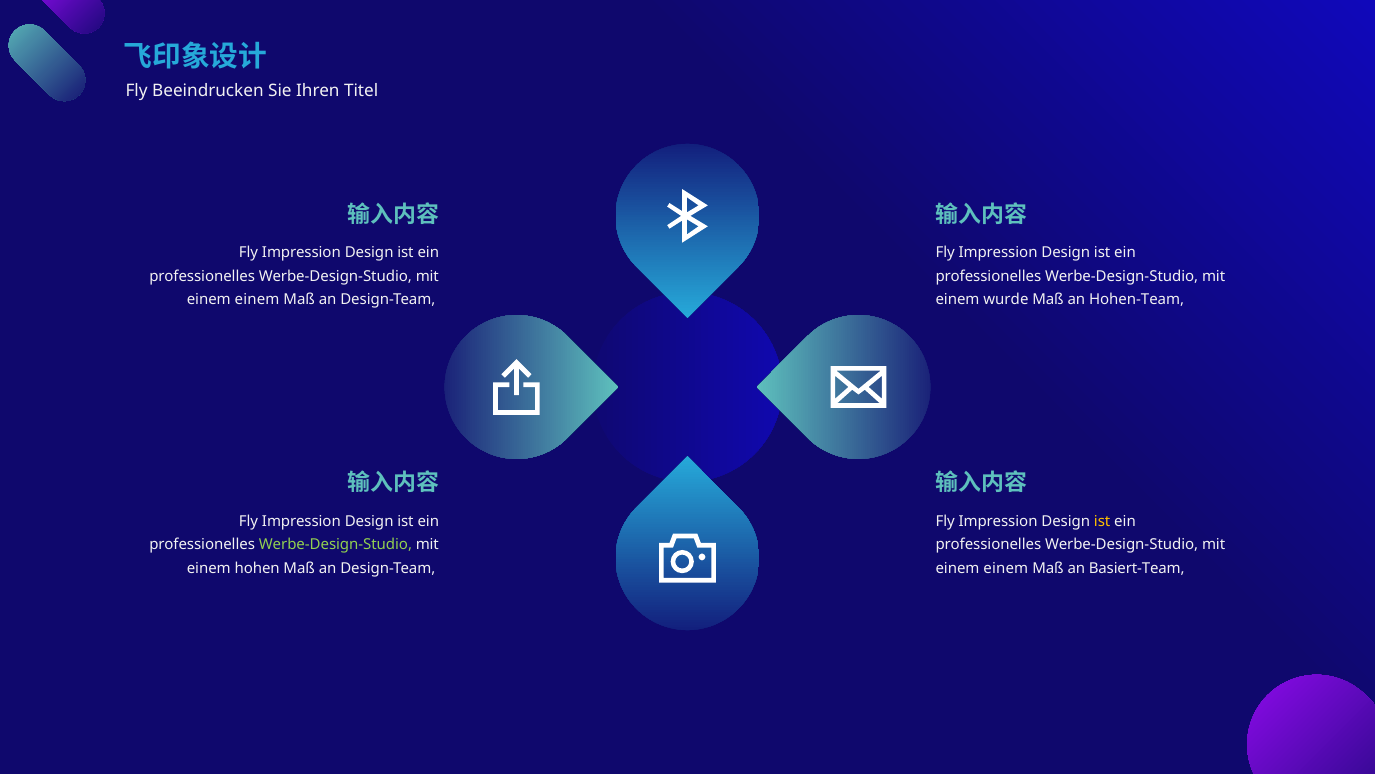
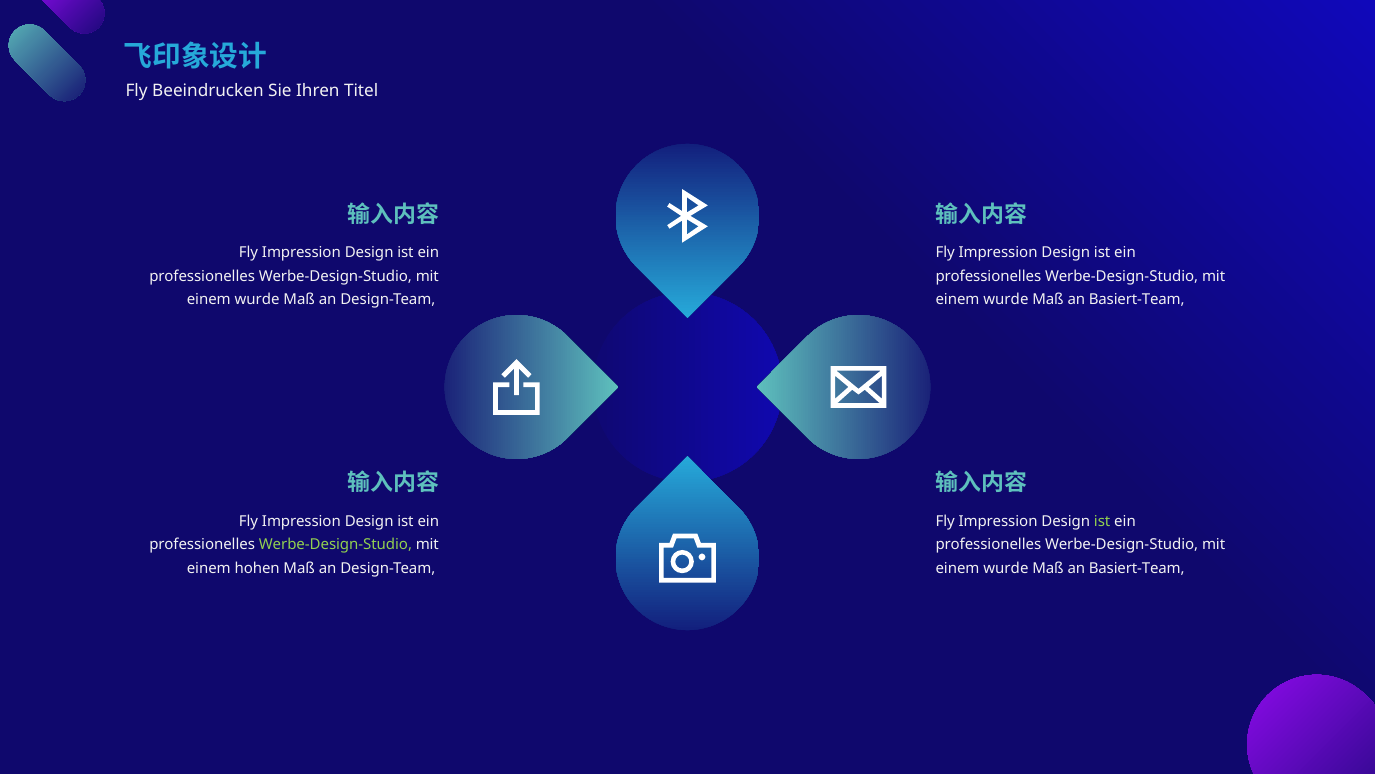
einem: einem -> wurde (257, 300)
Hohen-Team: Hohen-Team -> Basiert-Team (1137, 300)
ist colour: yellow -> light green (1102, 521)
einem: einem -> wurde (1006, 568)
